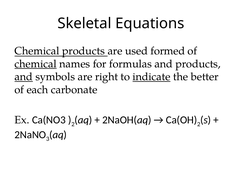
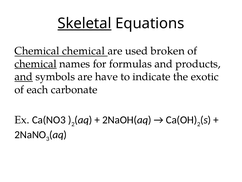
Skeletal underline: none -> present (84, 23)
Chemical products: products -> chemical (83, 51)
formed: formed -> broken (168, 51)
right: right -> have (107, 77)
indicate underline: present -> none (151, 77)
better: better -> exotic (205, 77)
